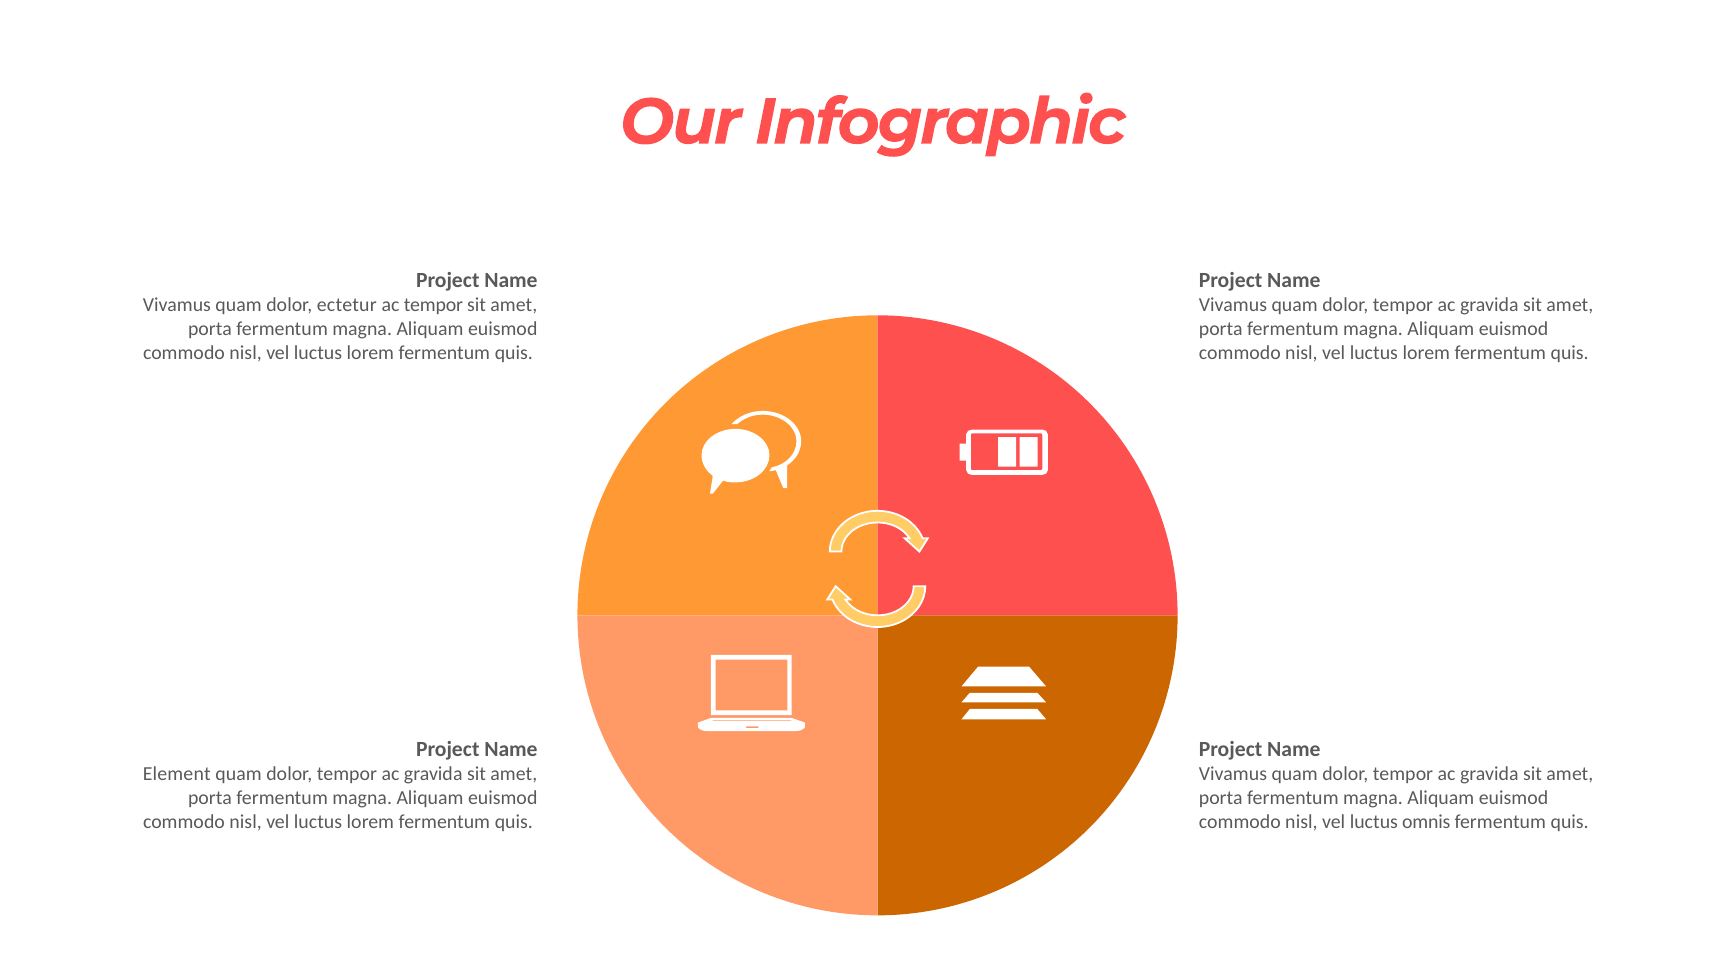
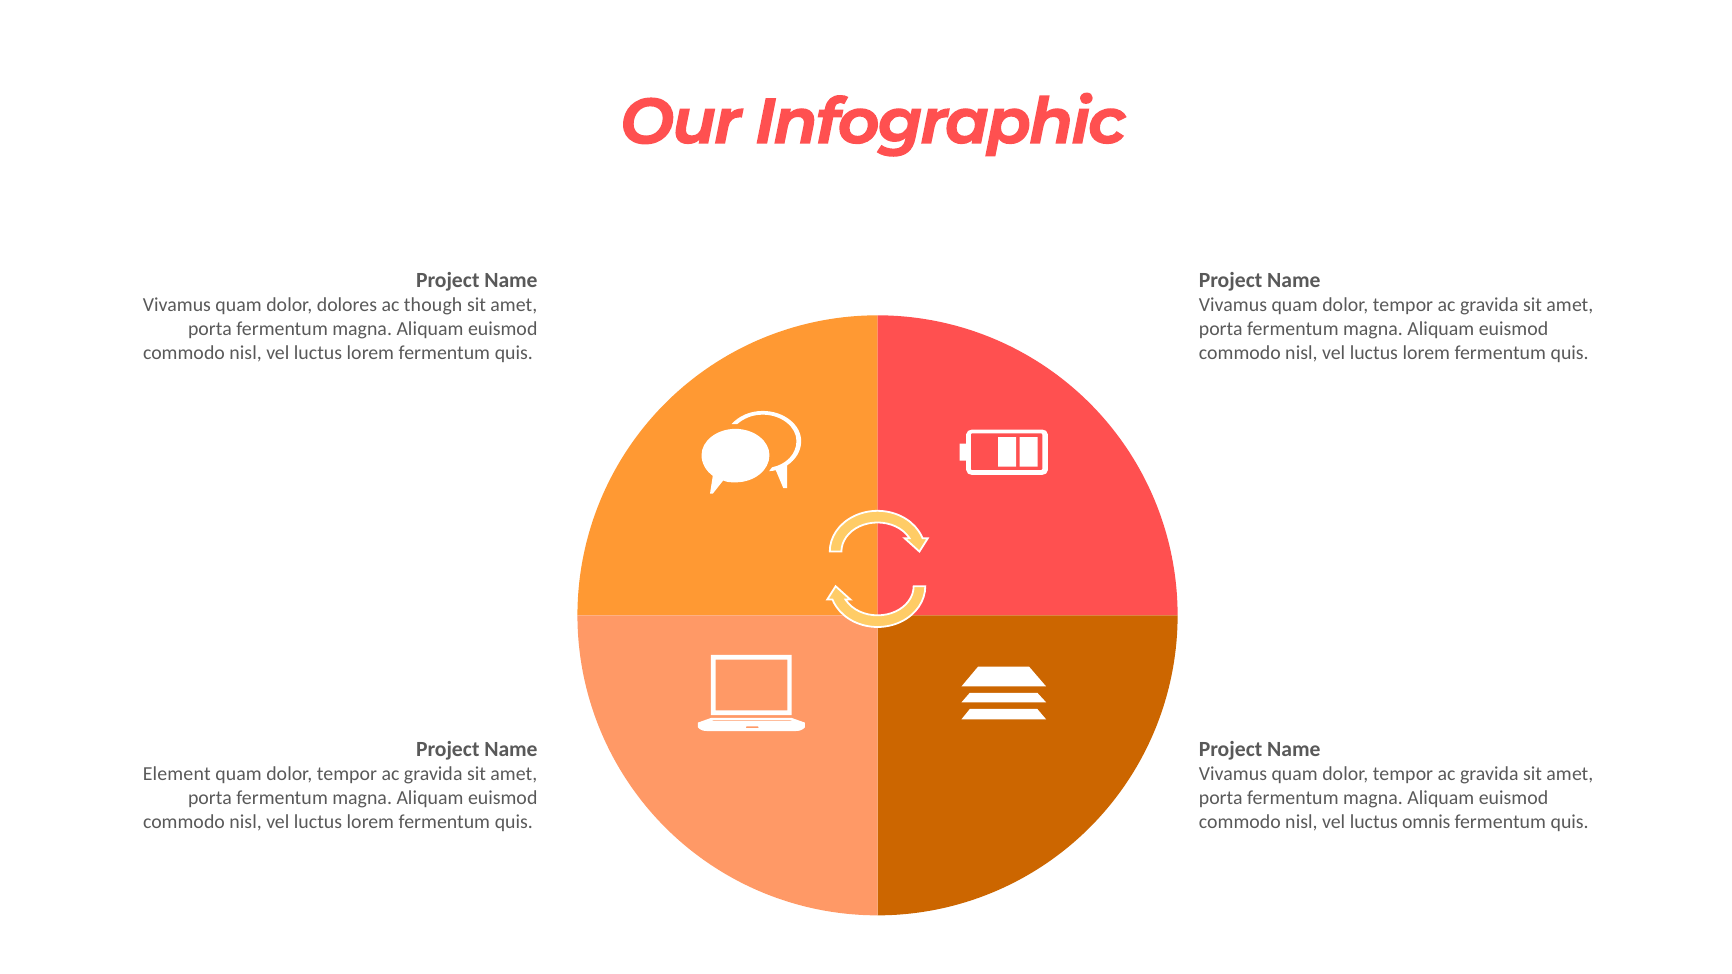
ectetur: ectetur -> dolores (347, 305)
ac tempor: tempor -> though (433, 305)
